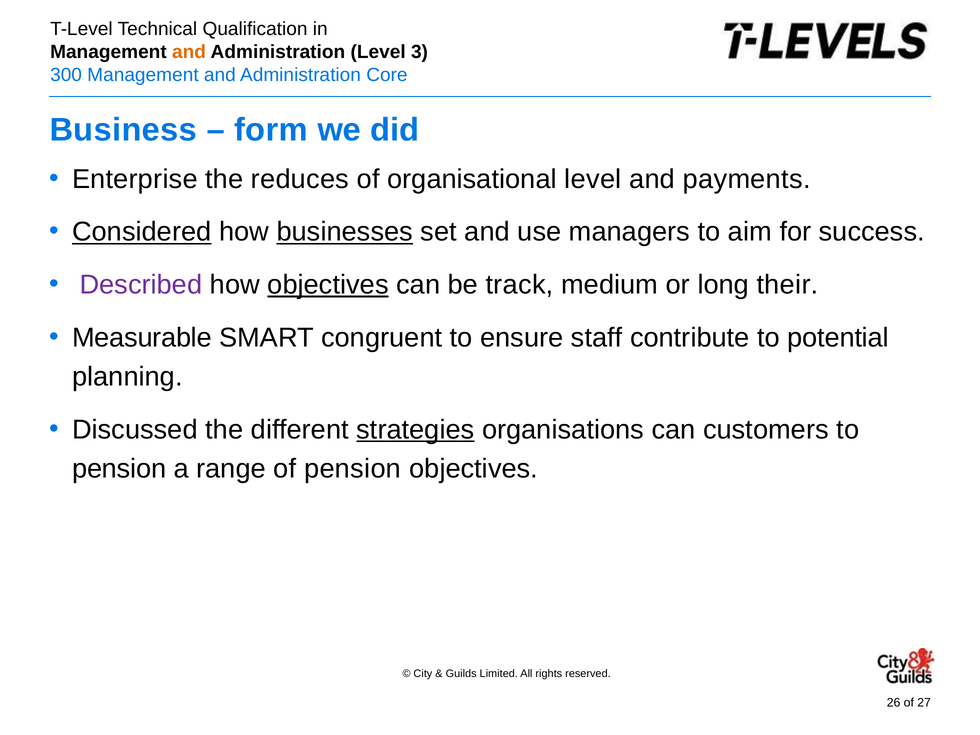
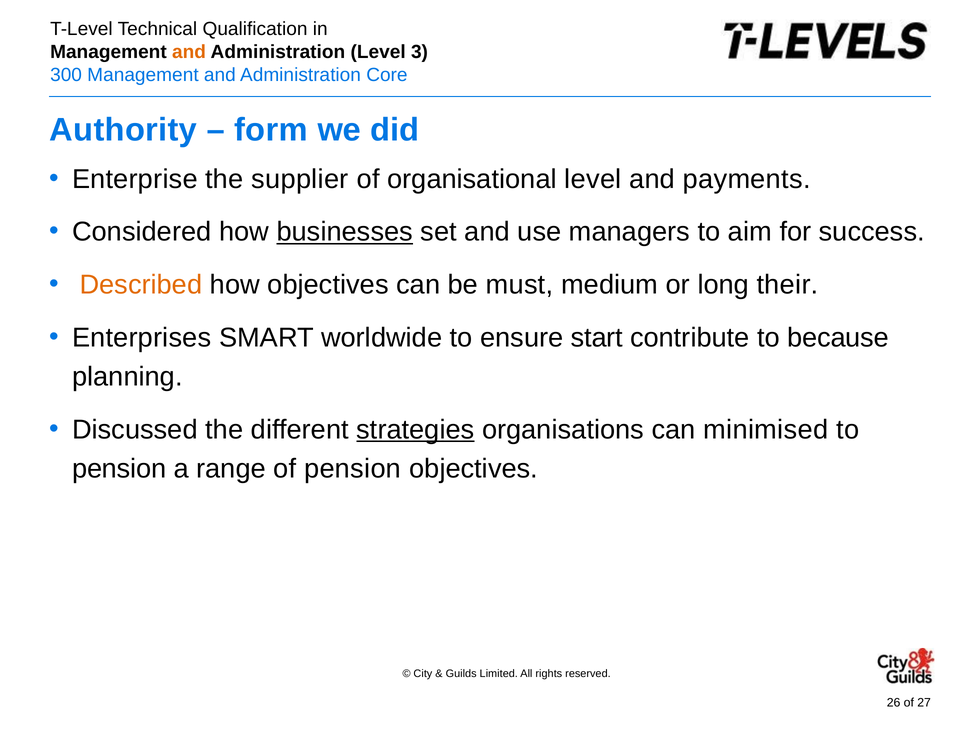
Business: Business -> Authority (123, 130)
reduces: reduces -> supplier (300, 179)
Considered underline: present -> none (142, 232)
Described colour: purple -> orange (141, 285)
objectives underline: present -> none (328, 285)
track: track -> must (520, 285)
Measurable: Measurable -> Enterprises (142, 338)
congruent: congruent -> worldwide (382, 338)
staff: staff -> start (597, 338)
potential: potential -> because (838, 338)
customers: customers -> minimised (766, 430)
